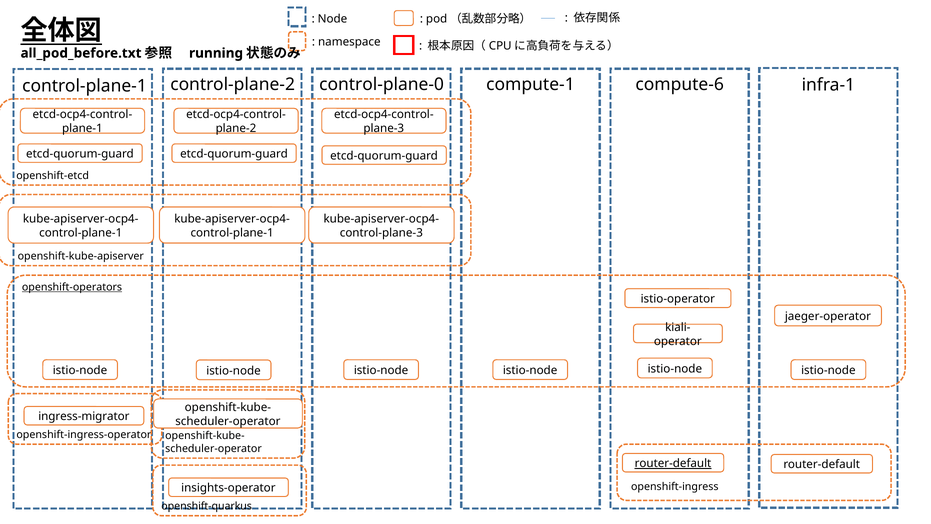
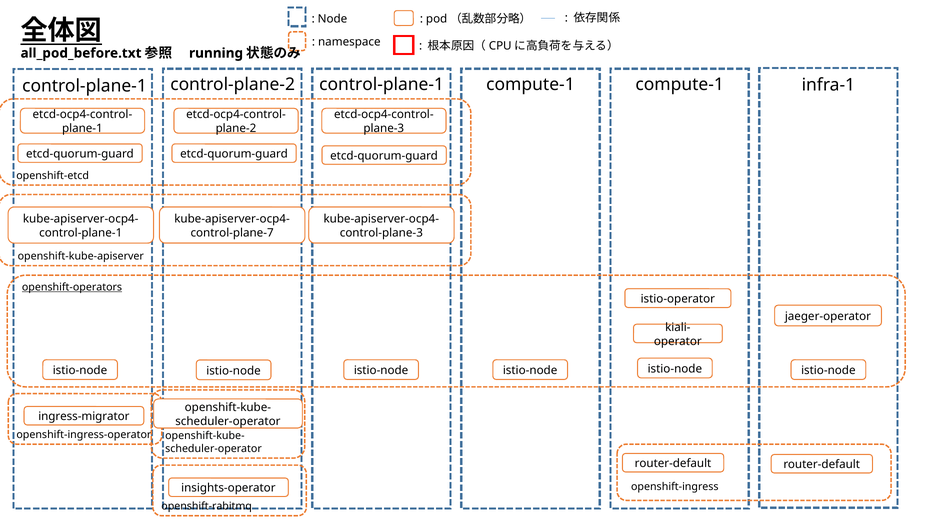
control-plane-2 control-plane-0: control-plane-0 -> control-plane-1 (382, 84)
compute-1 compute-6: compute-6 -> compute-1 (680, 84)
control-plane-1: control-plane-1 -> control-plane-7 (232, 233)
router-default underline: present -> none (673, 463)
openshift-quarkus: openshift-quarkus -> openshift-rabitmq (207, 506)
